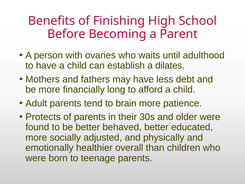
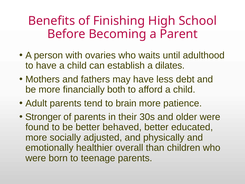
long: long -> both (116, 89)
Protects: Protects -> Stronger (43, 117)
